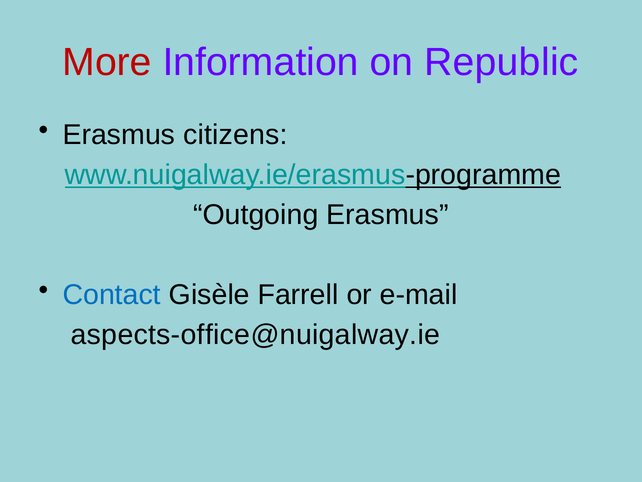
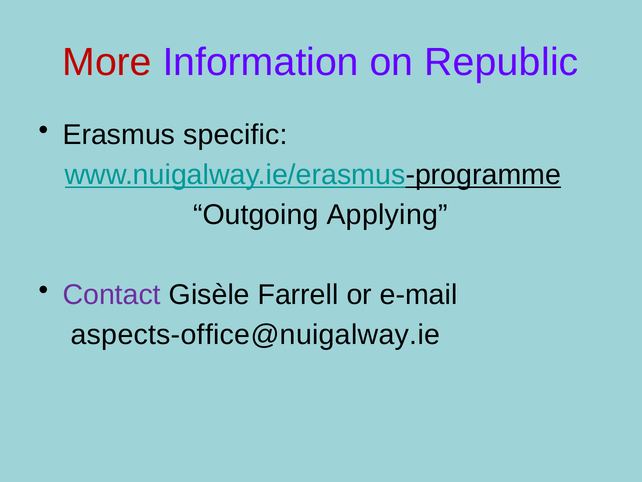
citizens: citizens -> specific (235, 135)
Outgoing Erasmus: Erasmus -> Applying (387, 215)
Contact colour: blue -> purple (112, 295)
